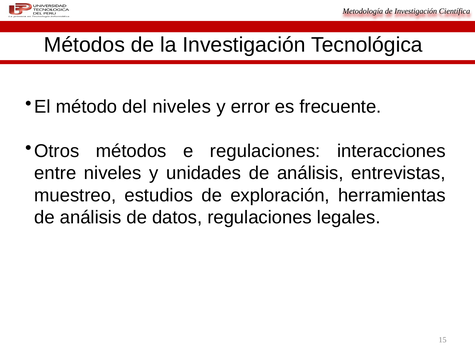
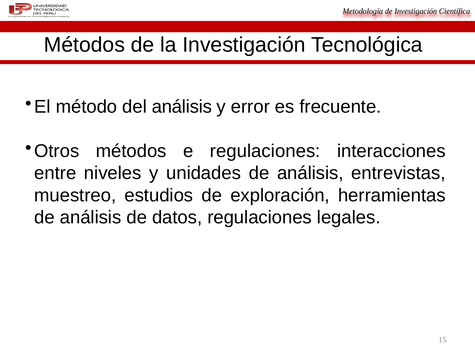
del niveles: niveles -> análisis (182, 107)
